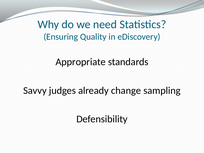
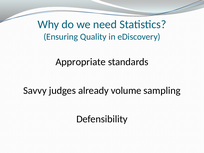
change: change -> volume (126, 90)
